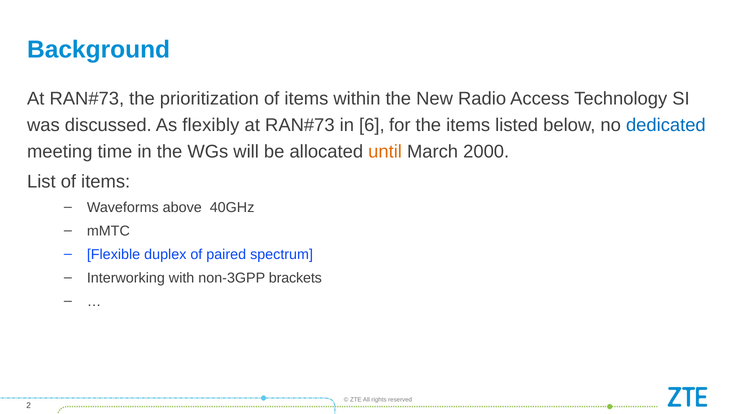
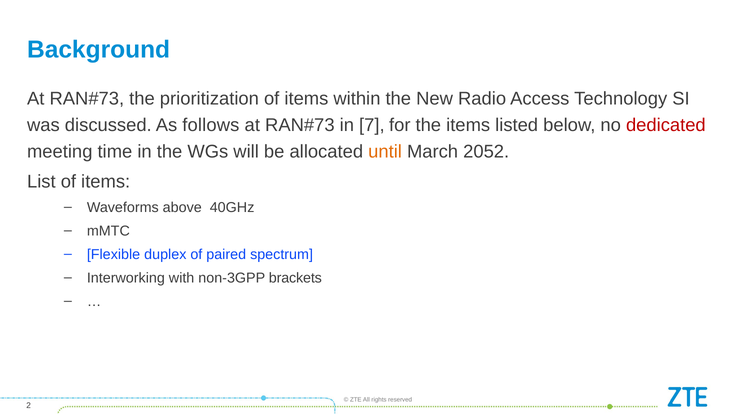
flexibly: flexibly -> follows (211, 125)
6: 6 -> 7 (372, 125)
dedicated colour: blue -> red (666, 125)
2000: 2000 -> 2052 (486, 152)
